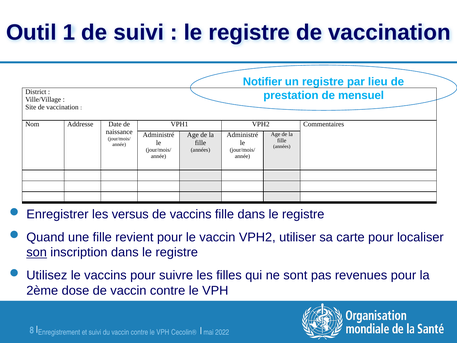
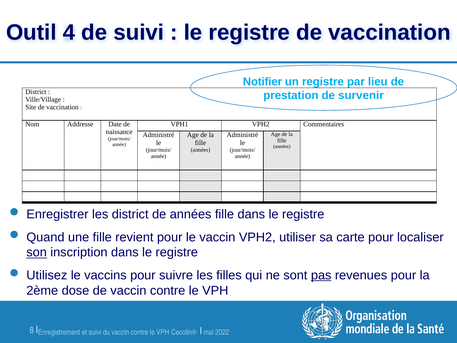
1: 1 -> 4 (69, 32)
mensuel: mensuel -> survenir (361, 95)
les versus: versus -> district (130, 214)
de vaccins: vaccins -> années (191, 214)
pas underline: none -> present (321, 275)
